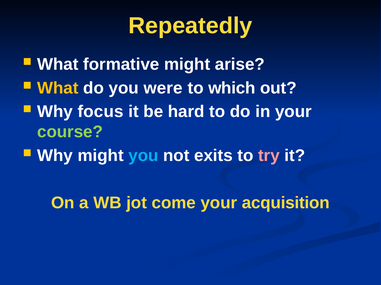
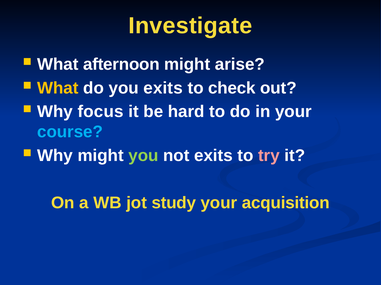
Repeatedly: Repeatedly -> Investigate (190, 26)
formative: formative -> afternoon (121, 64)
you were: were -> exits (163, 88)
which: which -> check (232, 88)
course colour: light green -> light blue (70, 132)
you colour: light blue -> light green (143, 156)
come: come -> study (174, 203)
